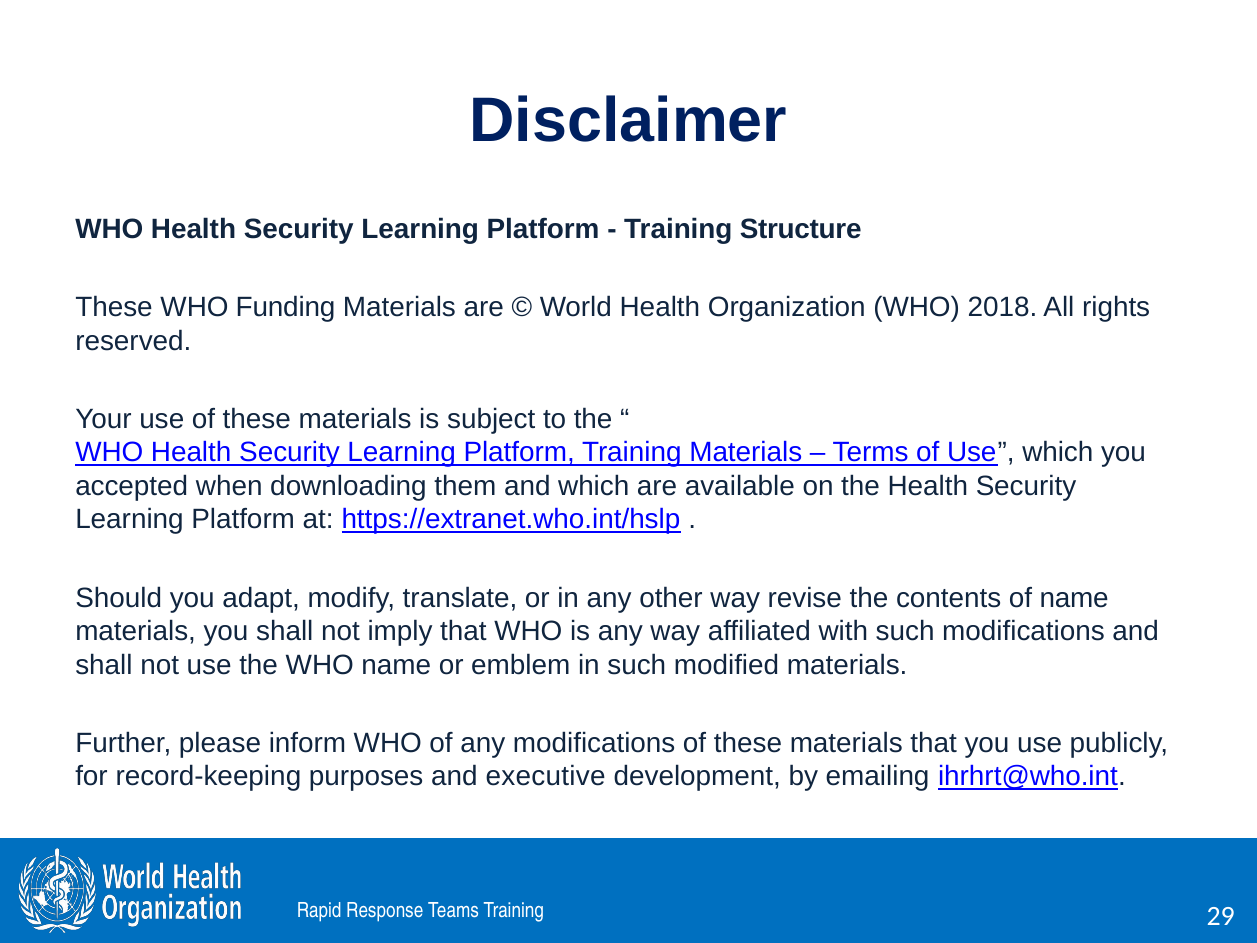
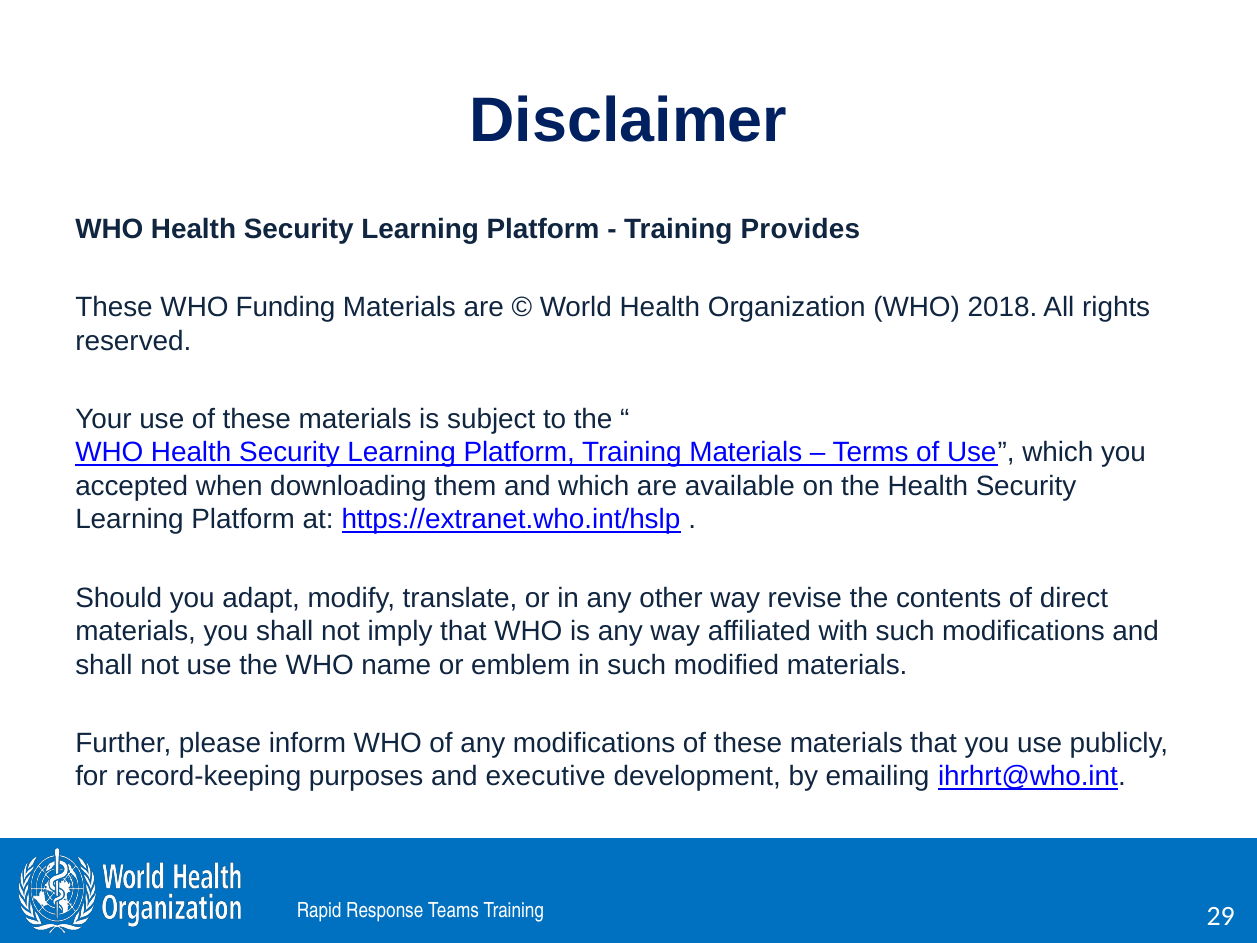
Structure: Structure -> Provides (800, 229)
of name: name -> direct (1074, 598)
